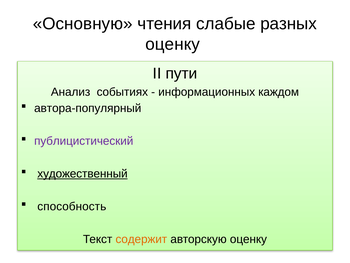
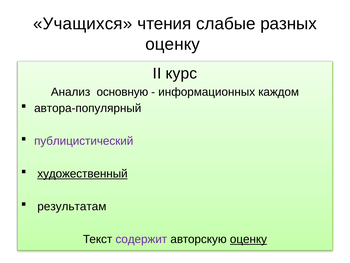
Основную: Основную -> Учащихся (83, 24)
пути: пути -> курс (181, 73)
событиях: событиях -> основную (122, 92)
способность: способность -> результатам (72, 206)
содержит colour: orange -> purple (141, 239)
оценку underline: none -> present (248, 239)
